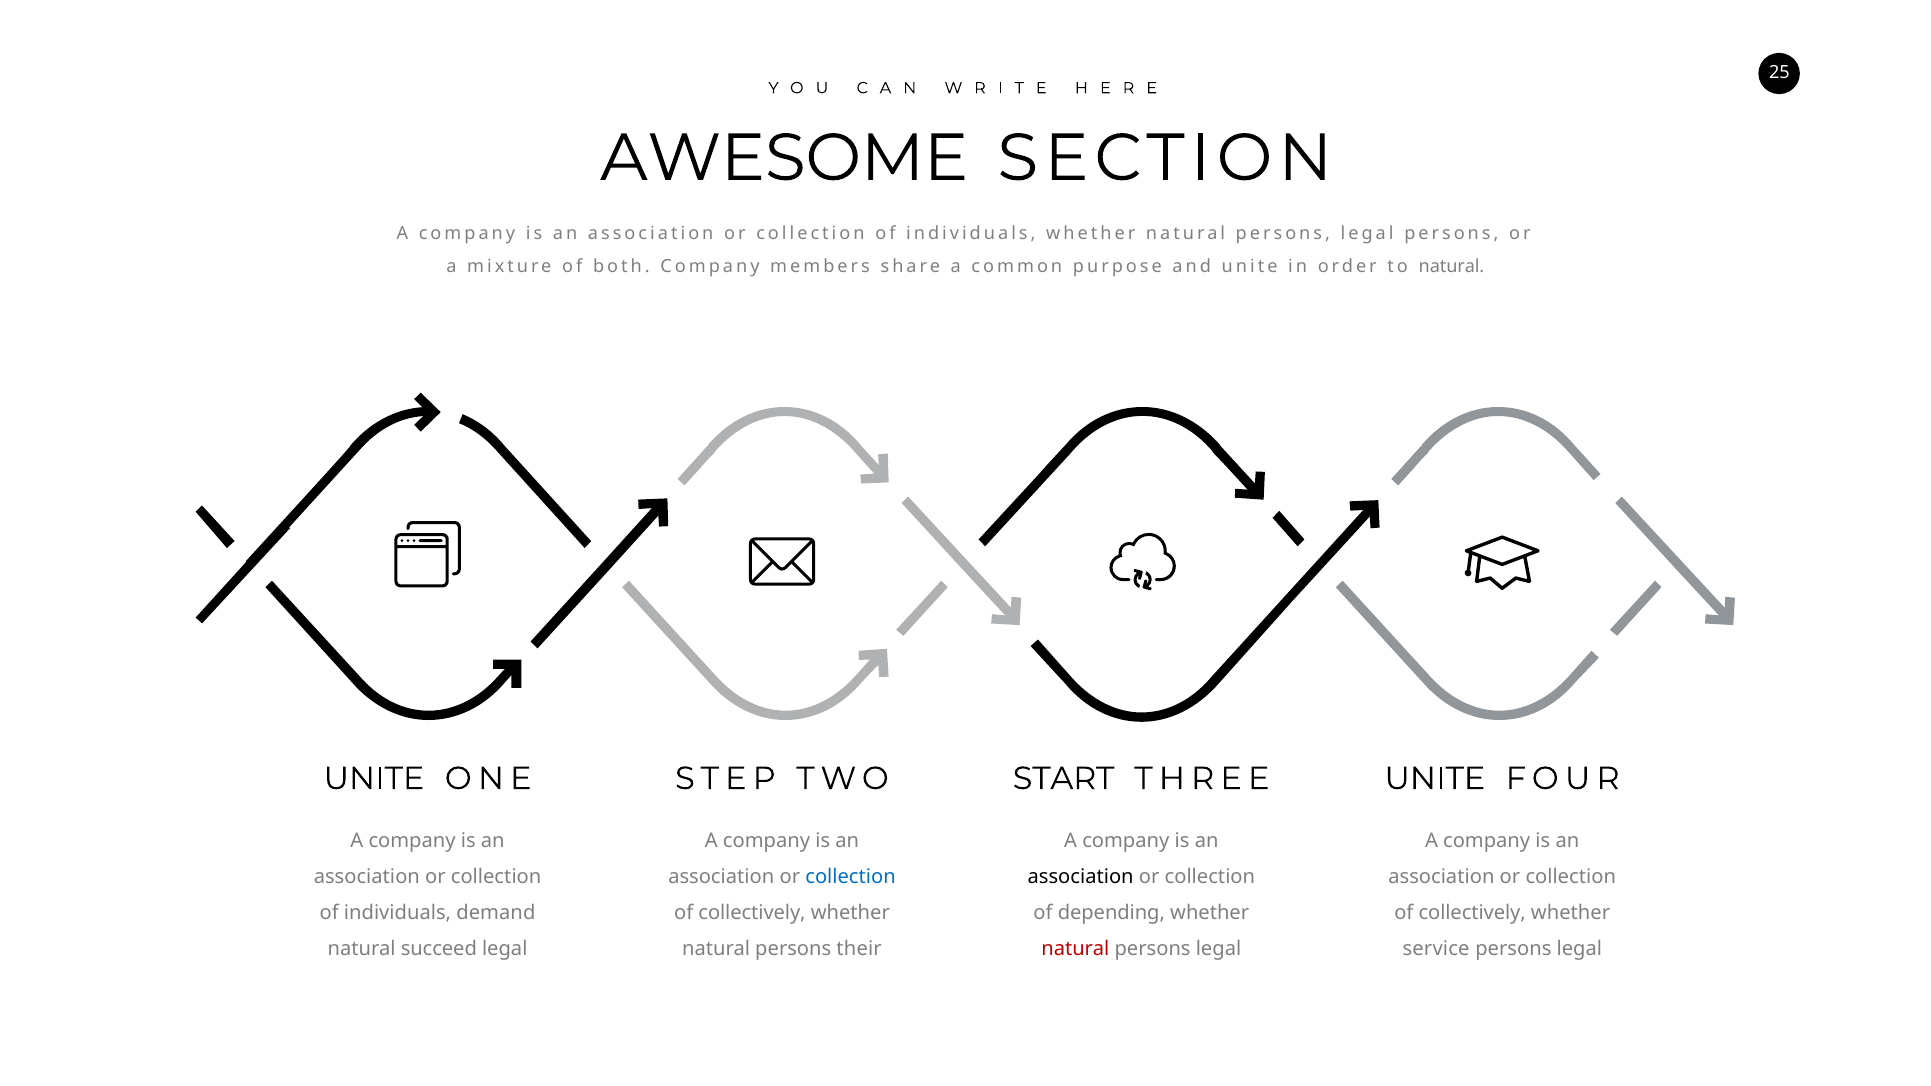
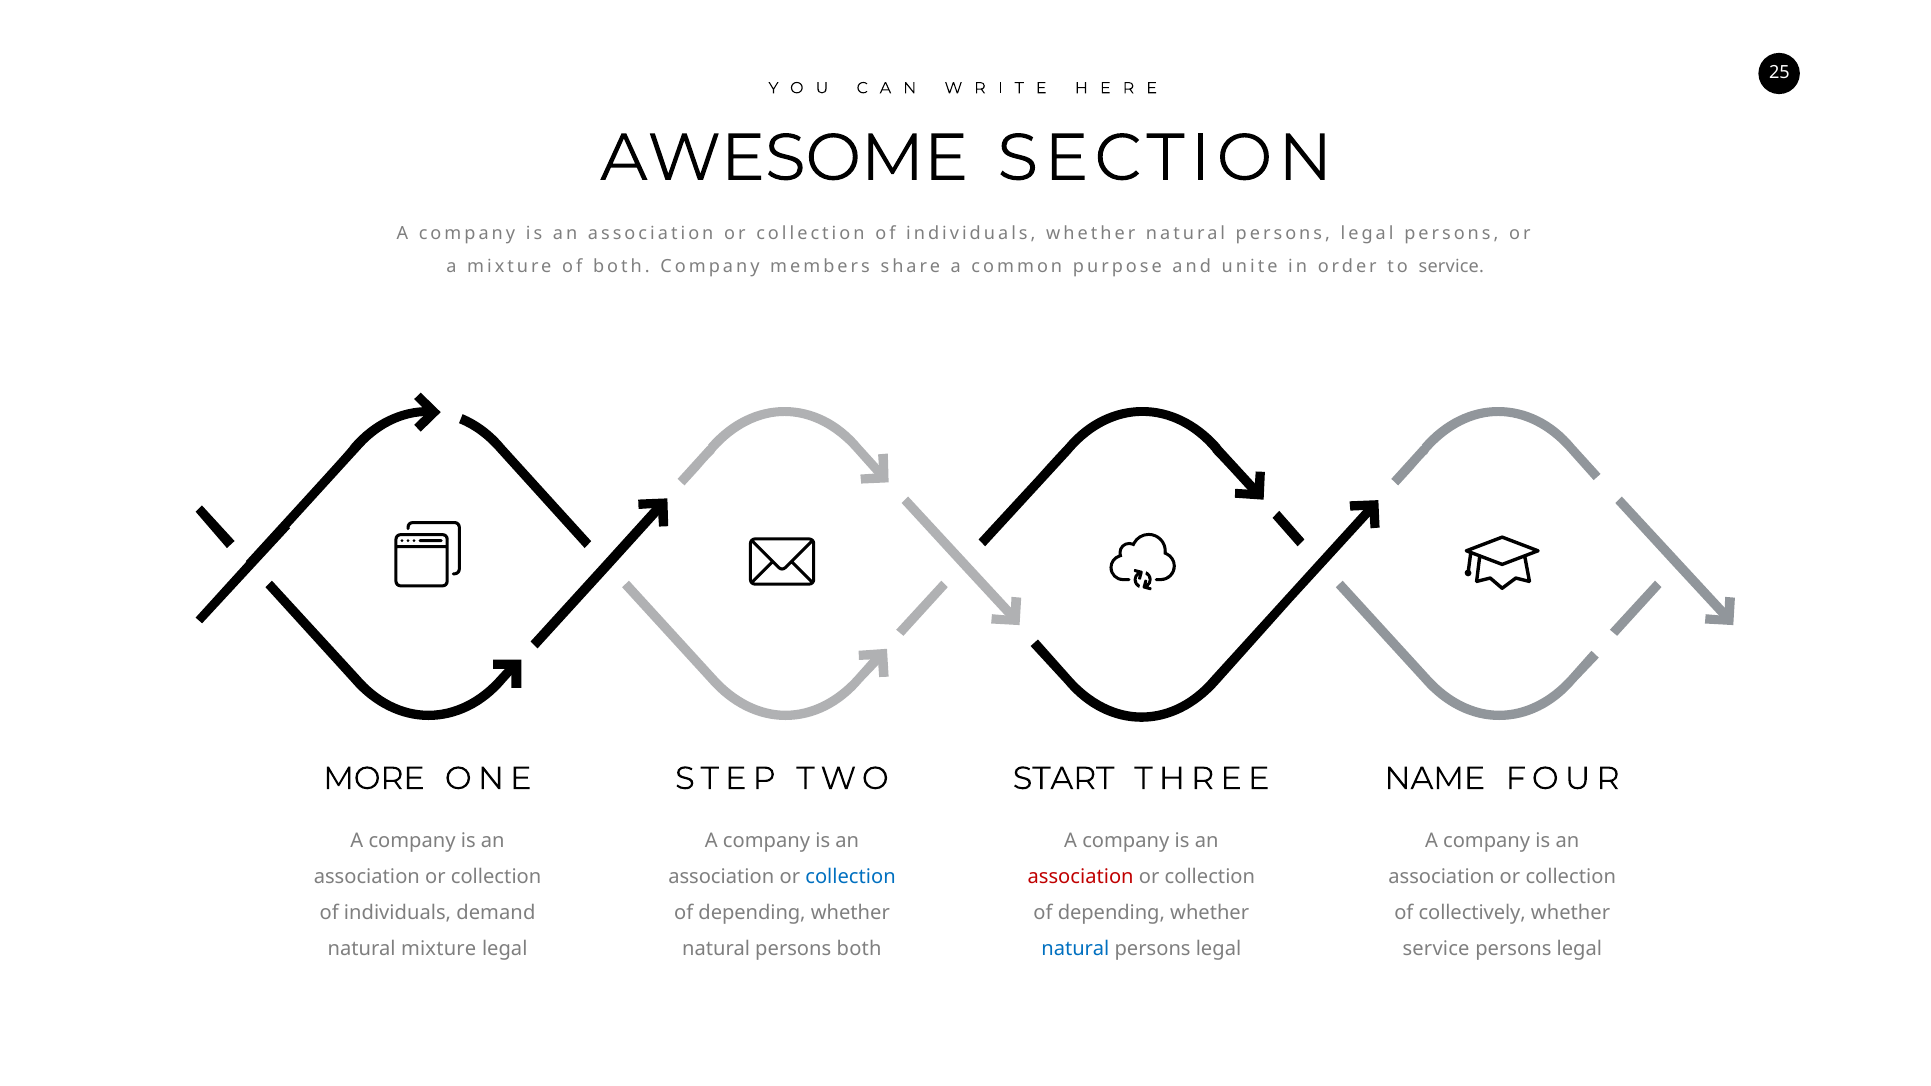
to natural: natural -> service (1451, 267)
UNITE: UNITE -> MORE (374, 779)
UNITE: UNITE -> NAME (1435, 779)
association colour: black -> red (1081, 877)
collectively: collectively -> depending (752, 913)
natural succeed: succeed -> mixture (439, 949)
persons their: their -> both (859, 949)
natural colour: red -> blue (1075, 949)
